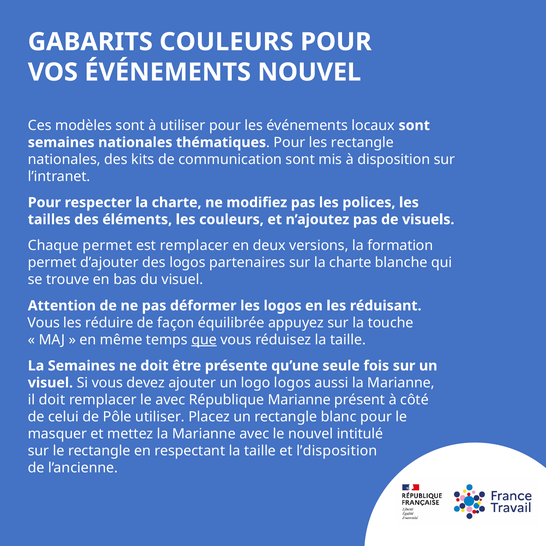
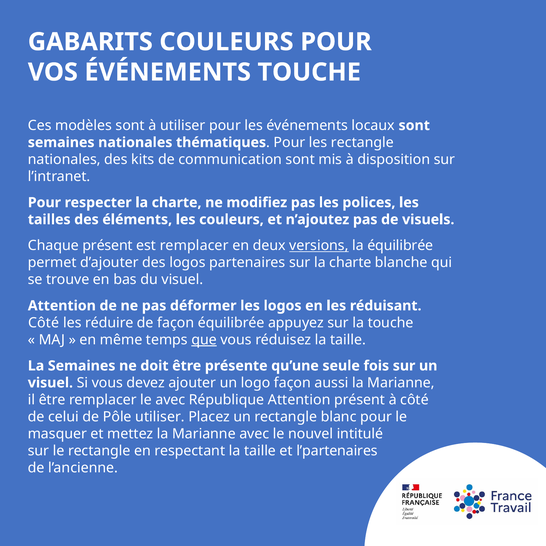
ÉVÉNEMENTS NOUVEL: NOUVEL -> TOUCHE (309, 72)
Chaque permet: permet -> présent (108, 246)
versions underline: none -> present (319, 246)
la formation: formation -> équilibrée (400, 246)
Vous: Vous -> Côté (44, 323)
logo logos: logos -> façon (292, 383)
il doit: doit -> être (52, 400)
République Marianne: Marianne -> Attention (299, 400)
l’disposition: l’disposition -> l’partenaires (337, 451)
